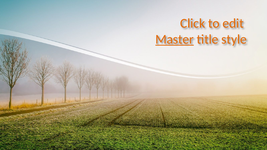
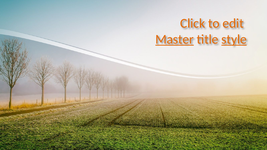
style underline: none -> present (234, 39)
